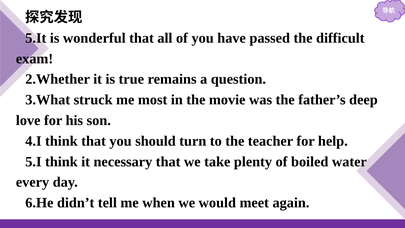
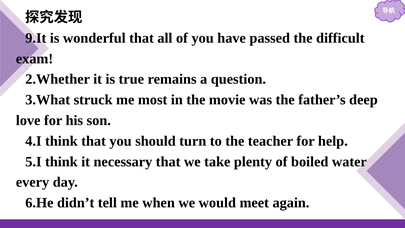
5.It: 5.It -> 9.It (36, 38)
